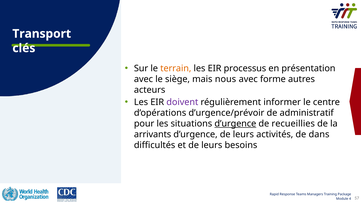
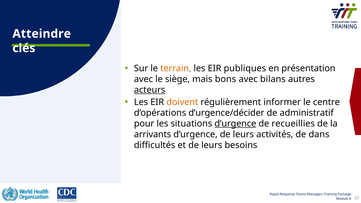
Transport: Transport -> Atteindre (42, 34)
processus: processus -> publiques (245, 68)
nous: nous -> bons (226, 79)
forme: forme -> bilans (273, 79)
acteurs underline: none -> present (150, 90)
doivent colour: purple -> orange (182, 102)
d’urgence/prévoir: d’urgence/prévoir -> d’urgence/décider (226, 113)
